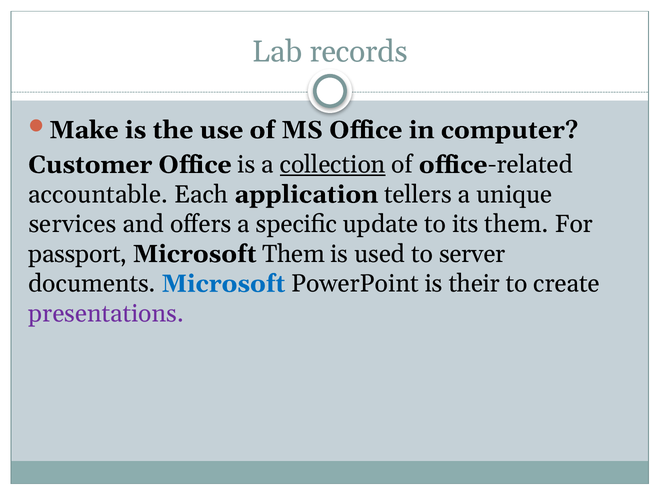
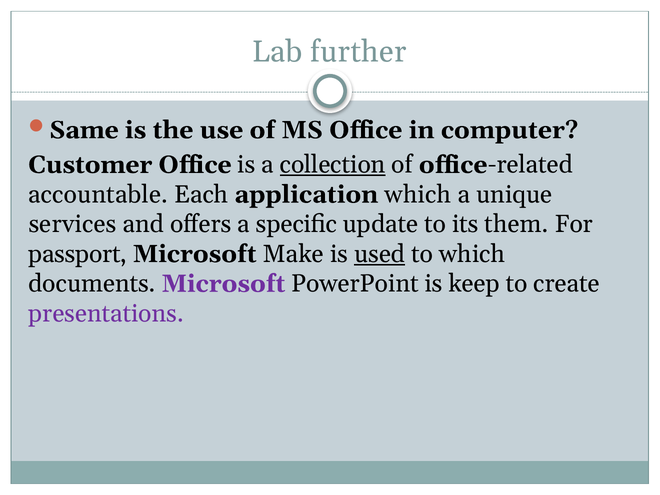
records: records -> further (358, 52)
Make: Make -> Same (84, 130)
application tellers: tellers -> which (418, 194)
Microsoft Them: Them -> Make (293, 254)
used underline: none -> present (380, 254)
to server: server -> which (472, 254)
Microsoft colour: blue -> purple (223, 284)
their: their -> keep (474, 284)
